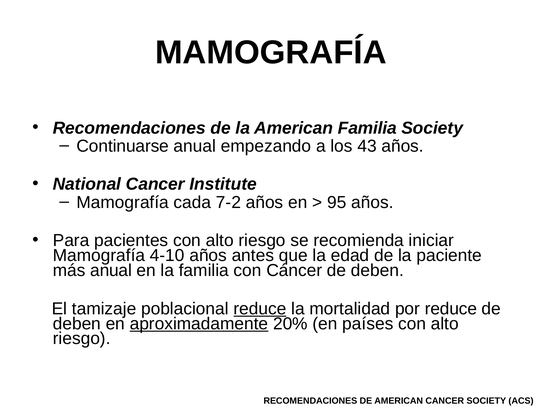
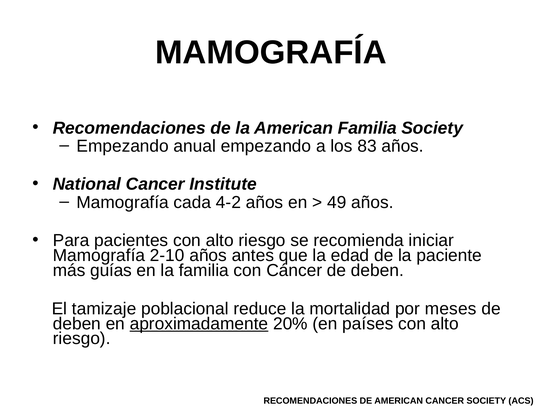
Continuarse: Continuarse -> Empezando (123, 146)
43: 43 -> 83 (367, 146)
7-2: 7-2 -> 4-2 (229, 202)
95: 95 -> 49 (337, 202)
4-10: 4-10 -> 2-10 (167, 255)
más anual: anual -> guías (111, 270)
reduce underline: present -> none (260, 308)
por reduce: reduce -> meses (451, 308)
